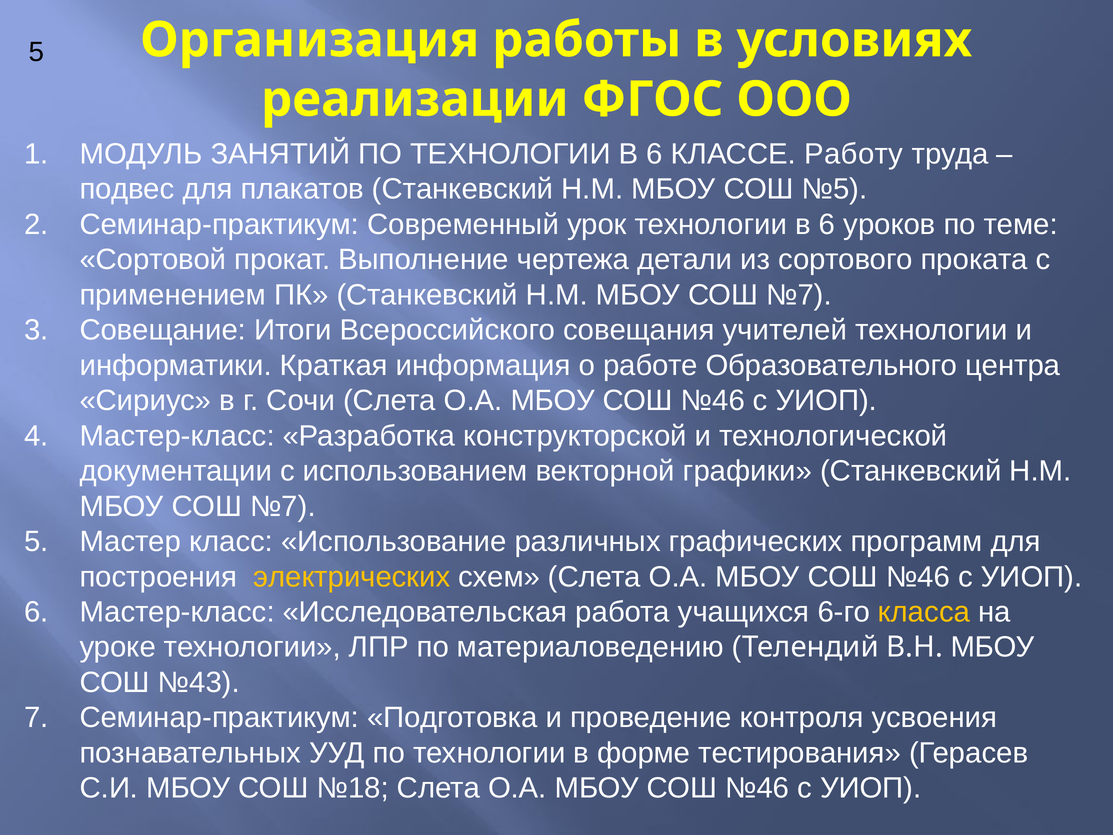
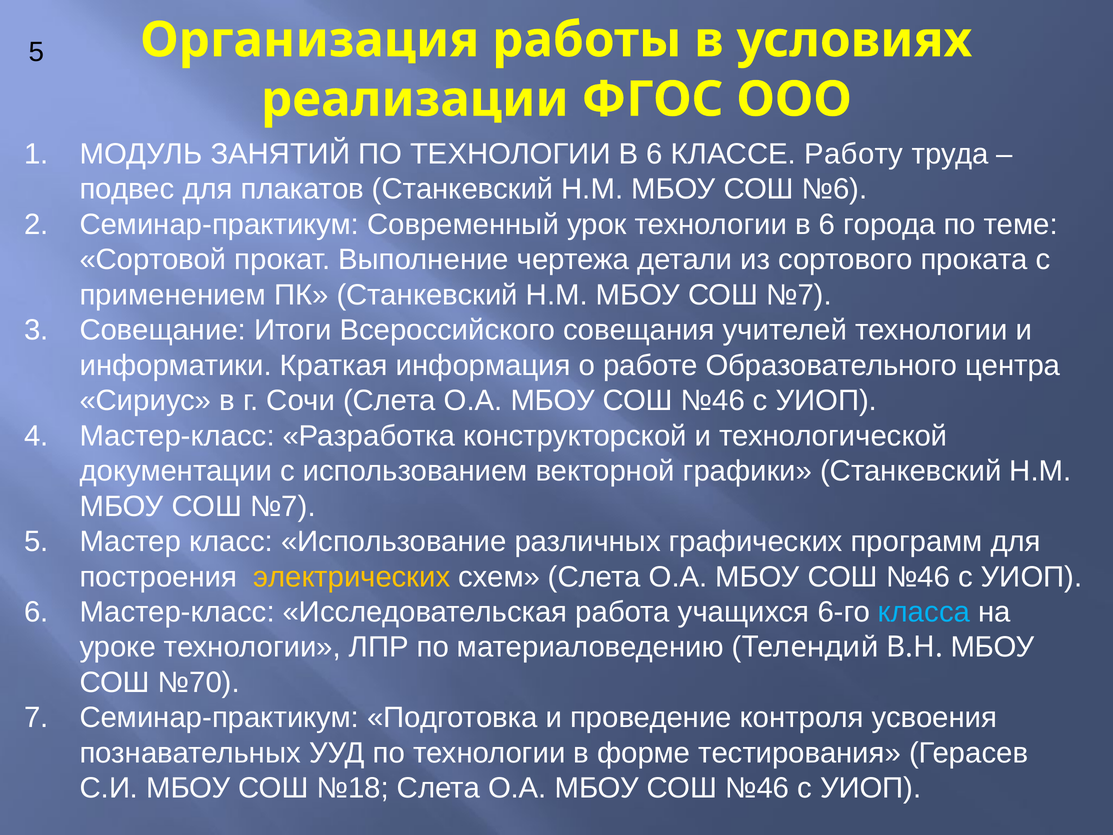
№5: №5 -> №6 (835, 189)
уроков: уроков -> города (889, 224)
класса colour: yellow -> light blue (924, 612)
№43: №43 -> №70 (199, 682)
